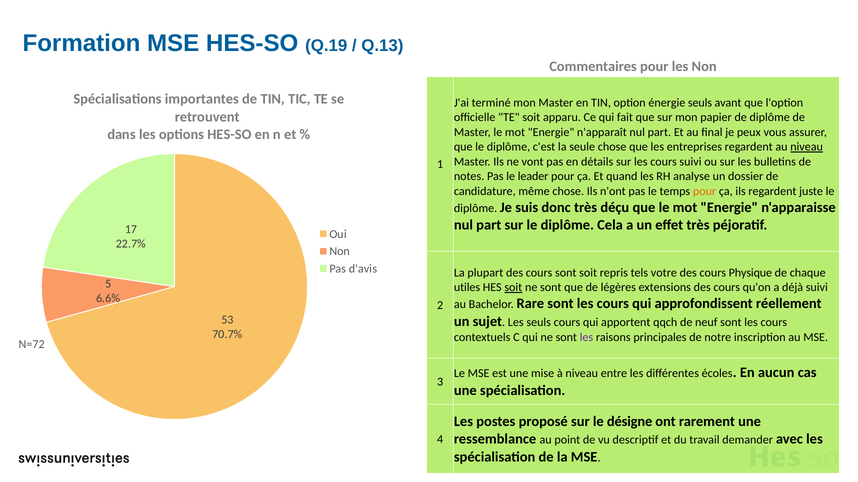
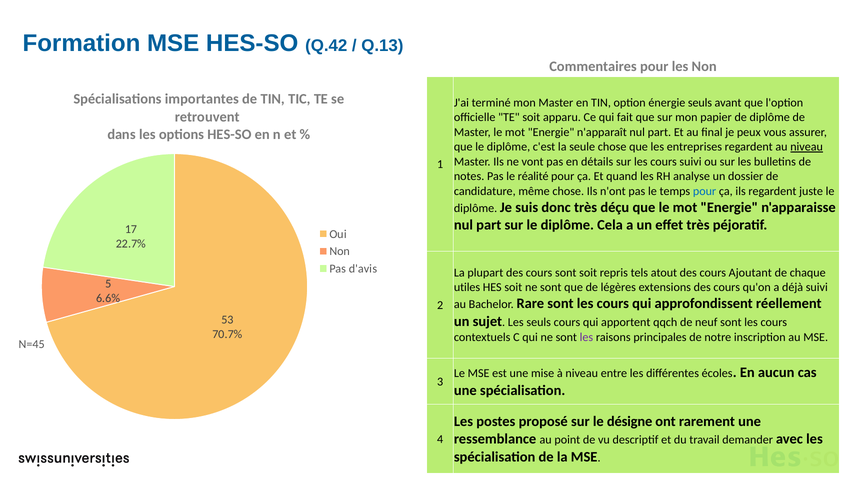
Q.19: Q.19 -> Q.42 (326, 46)
leader: leader -> réalité (533, 177)
pour colour: orange -> blue (705, 191)
votre: votre -> atout (664, 273)
Physique: Physique -> Ajoutant (750, 273)
soit underline: present -> none (513, 288)
N=72: N=72 -> N=45 (32, 345)
